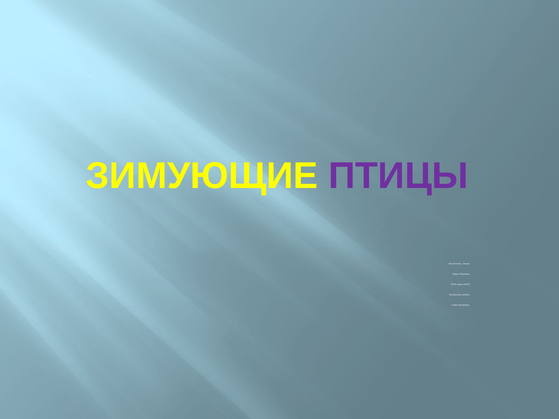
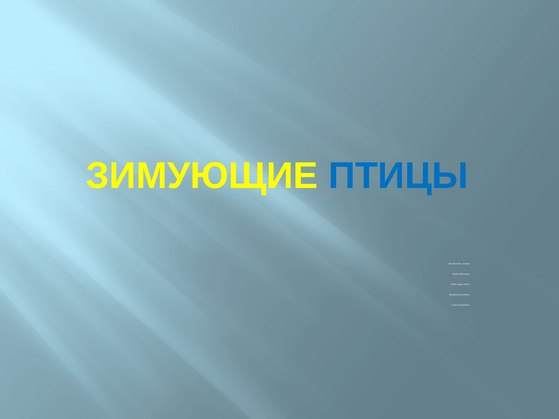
ПТИЦЫ colour: purple -> blue (398, 176)
